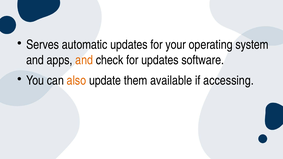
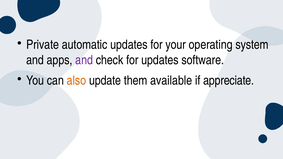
Serves: Serves -> Private (43, 45)
and colour: orange -> purple (84, 60)
accessing: accessing -> appreciate (229, 81)
